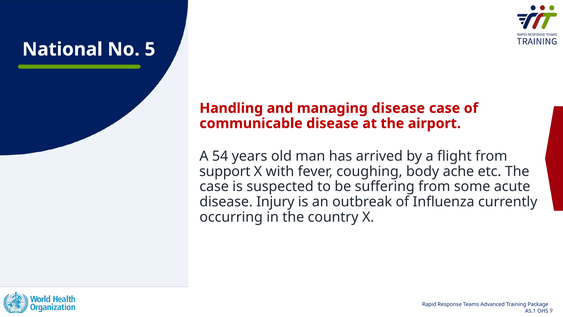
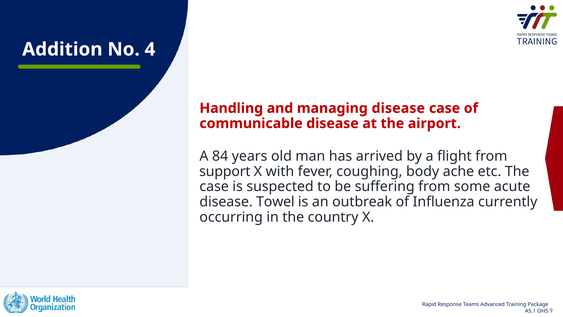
National: National -> Addition (62, 49)
5: 5 -> 4 (150, 49)
54: 54 -> 84 (220, 156)
Injury: Injury -> Towel (275, 202)
